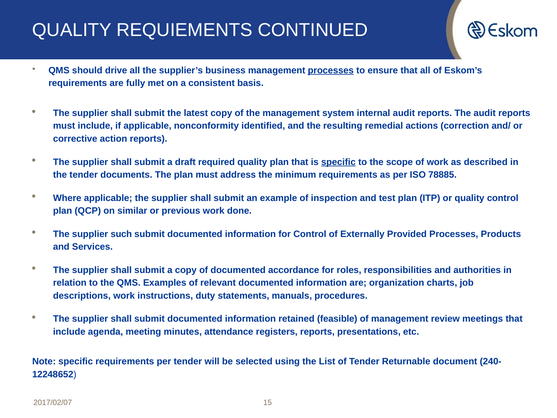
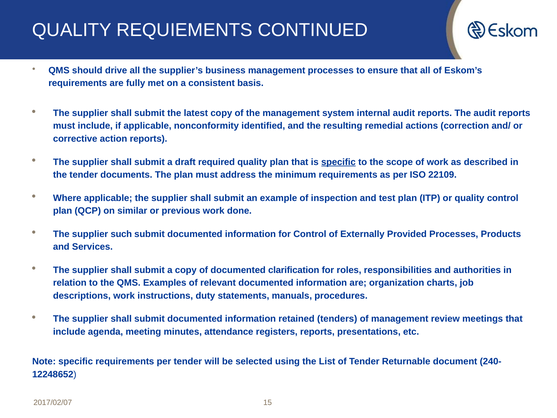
processes underline: present -> none (331, 70)
78885: 78885 -> 22109 (443, 175)
accordance: accordance -> clarification (294, 270)
feasible: feasible -> tenders (337, 319)
